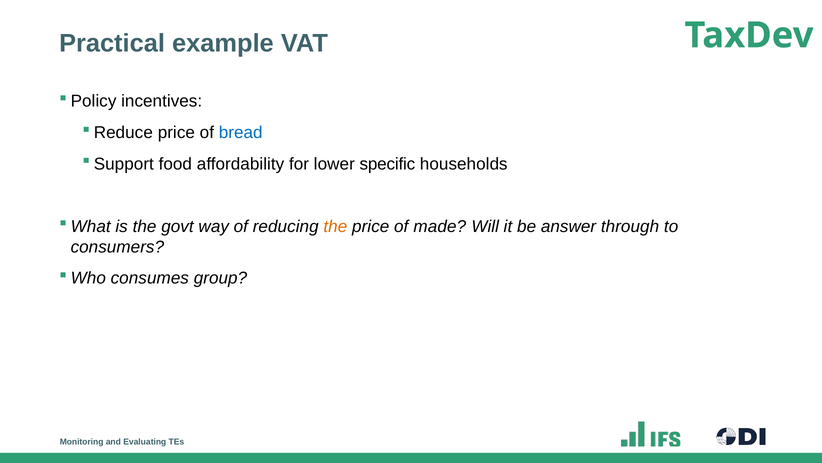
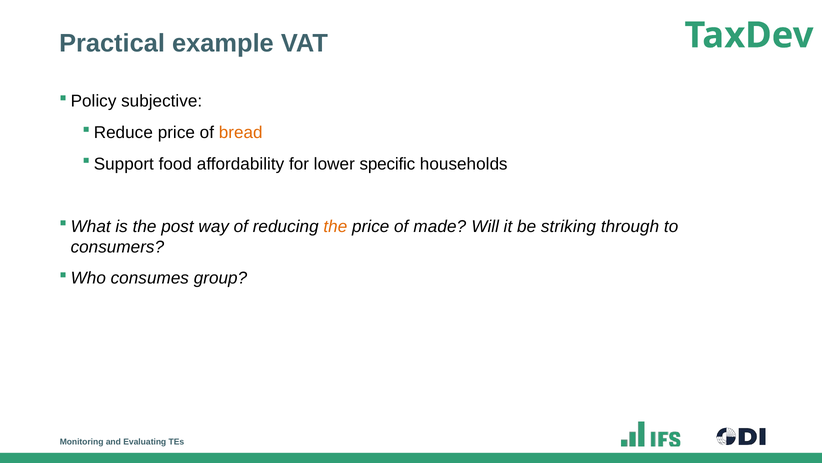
incentives: incentives -> subjective (162, 101)
bread colour: blue -> orange (241, 132)
govt: govt -> post (177, 226)
answer: answer -> striking (568, 226)
